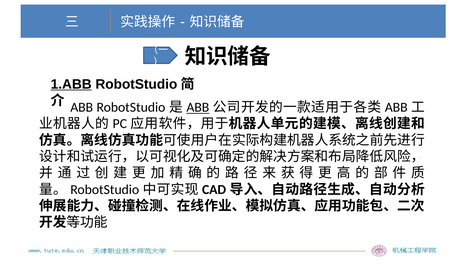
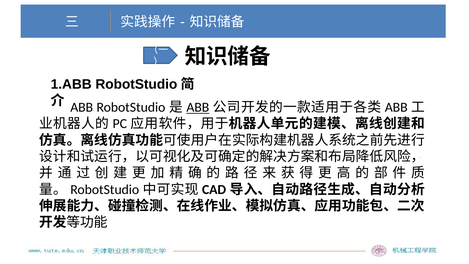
1.ABB underline: present -> none (71, 84)
